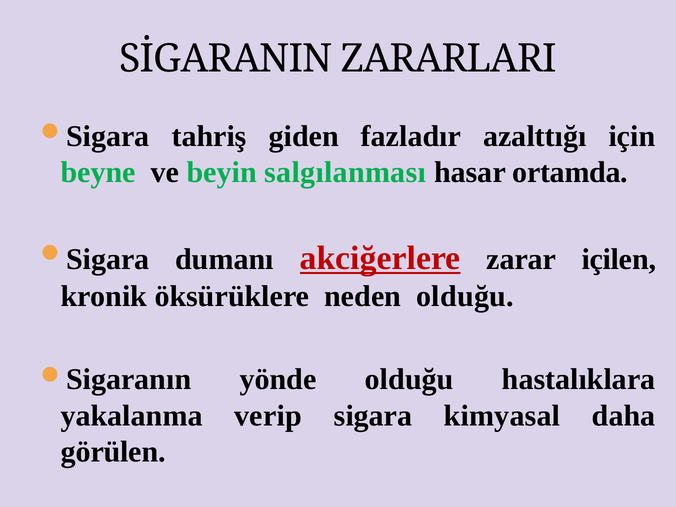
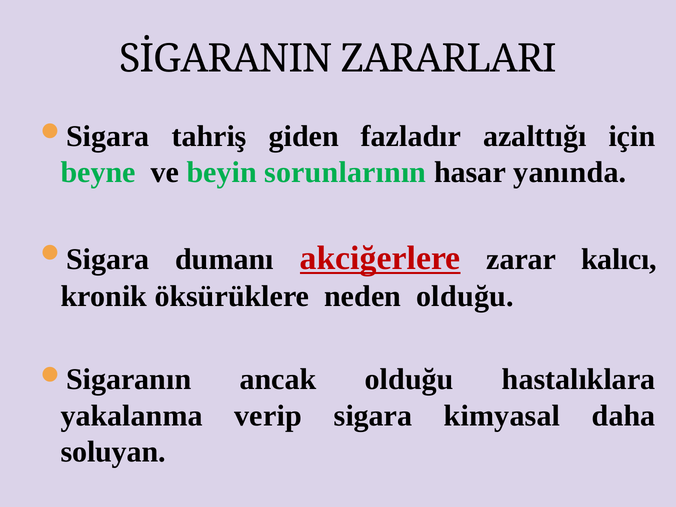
salgılanması: salgılanması -> sorunlarının (345, 172)
ortamda: ortamda -> yanında (570, 172)
içilen: içilen -> kalıcı (619, 259)
yönde: yönde -> ancak (278, 380)
görülen: görülen -> soluyan (113, 452)
